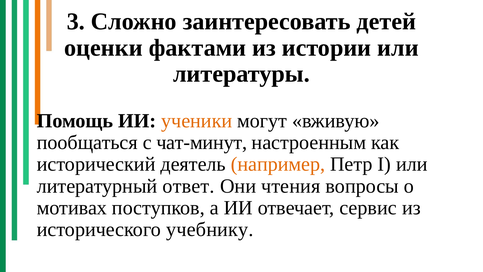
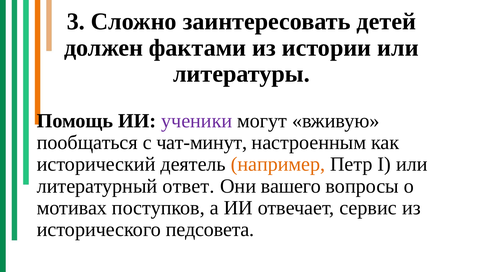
оценки: оценки -> должен (104, 48)
ученики colour: orange -> purple (197, 121)
чтения: чтения -> вашего (291, 186)
учебнику: учебнику -> педсовета (210, 229)
